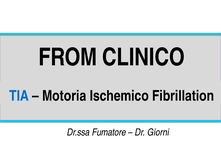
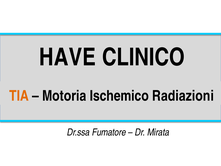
FROM: FROM -> HAVE (67, 57)
TIA colour: blue -> orange (19, 96)
Fibrillation: Fibrillation -> Radiazioni (183, 96)
Giorni: Giorni -> Mirata (158, 132)
